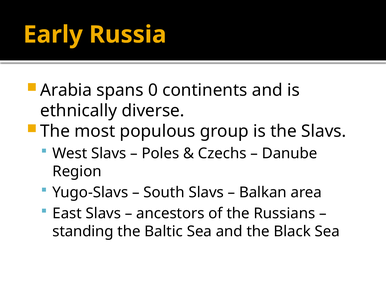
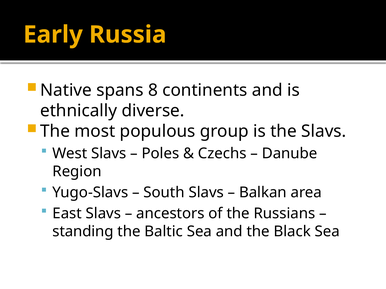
Arabia: Arabia -> Native (66, 90)
0: 0 -> 8 (153, 90)
